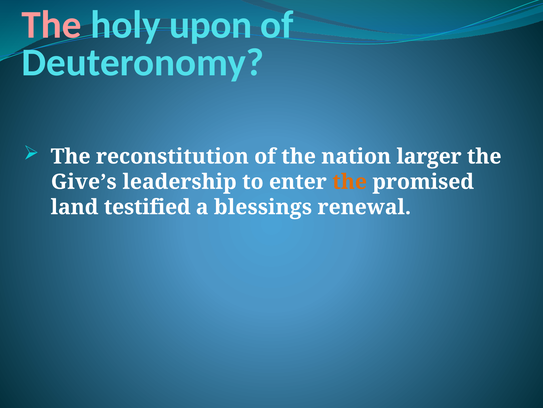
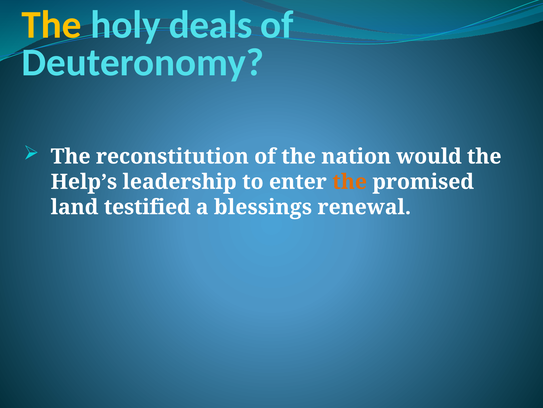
The colour: pink -> yellow (52, 25)
upon: upon -> deals (211, 25)
larger: larger -> would (429, 156)
Give’s: Give’s -> Help’s (84, 182)
